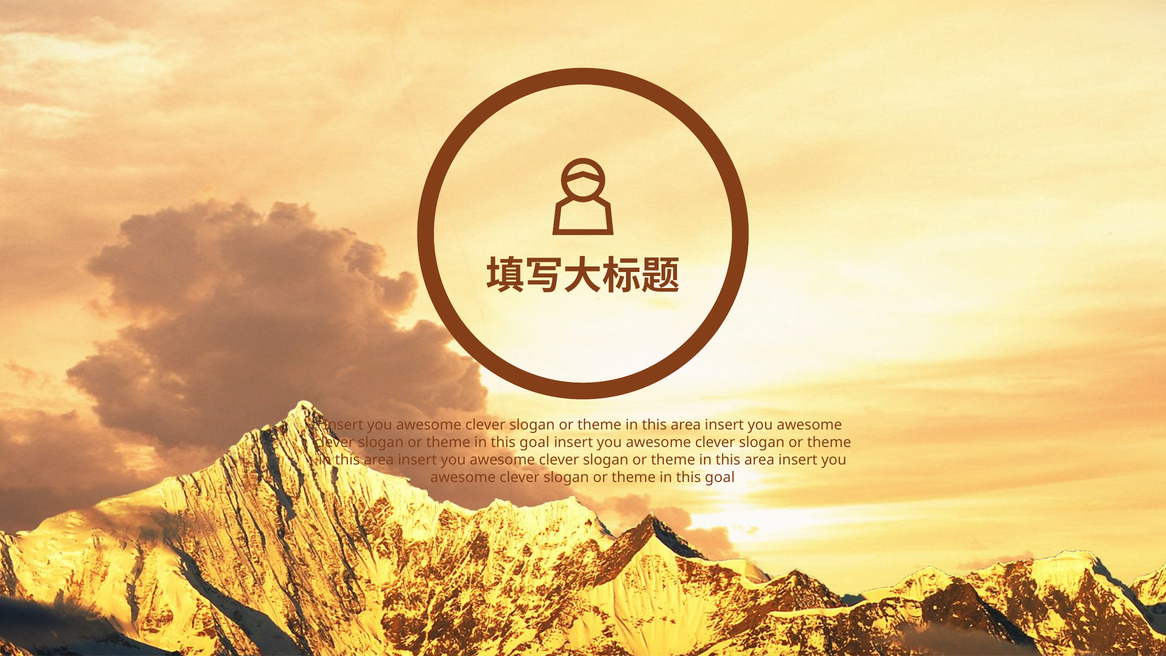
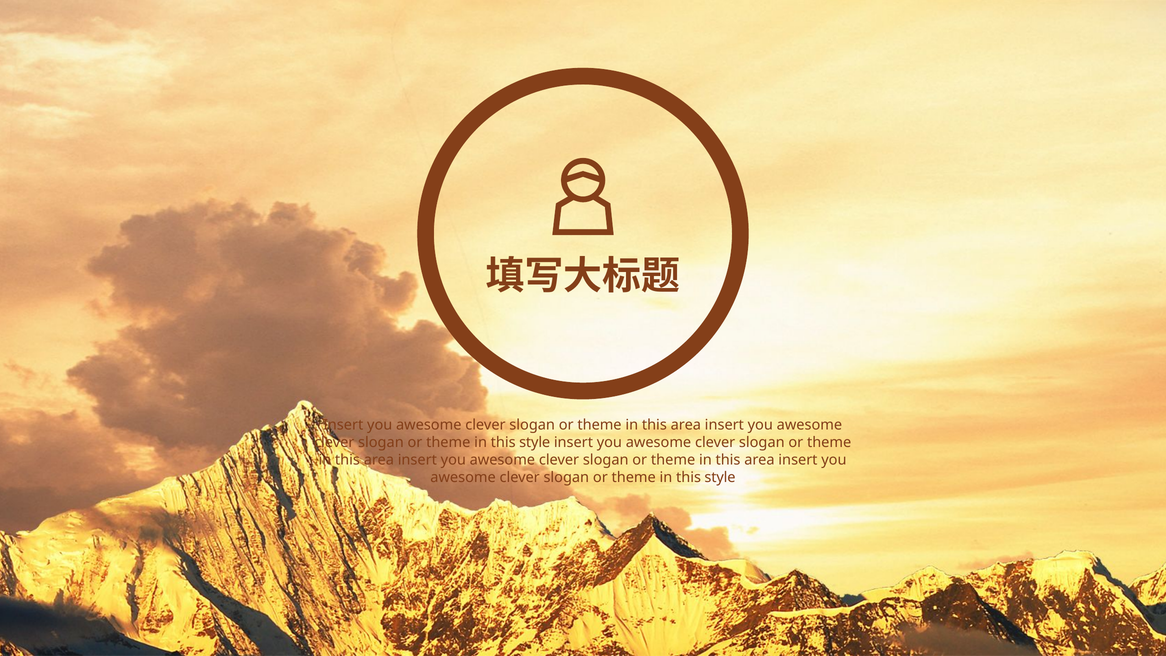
goal: goal -> style (535, 442)
goal: goal -> style (720, 477)
